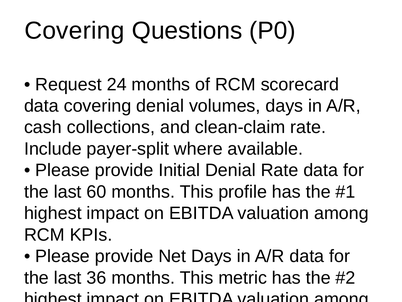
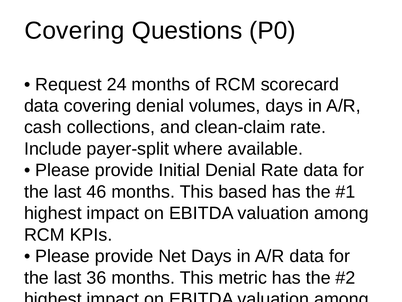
60: 60 -> 46 (97, 192)
profile: profile -> based (243, 192)
